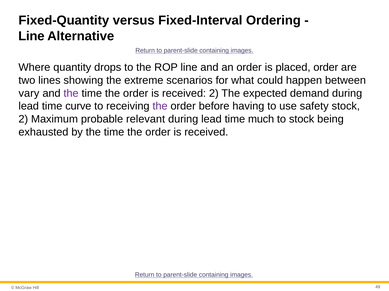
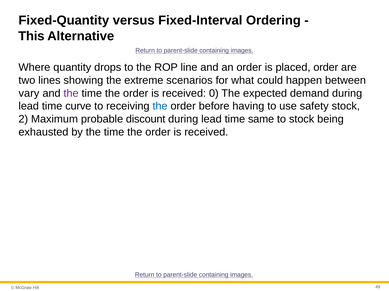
Line: Line -> This (31, 36)
received 2: 2 -> 0 (214, 93)
the colour: purple -> blue (160, 106)
relevant: relevant -> discount (146, 119)
much: much -> same (261, 119)
